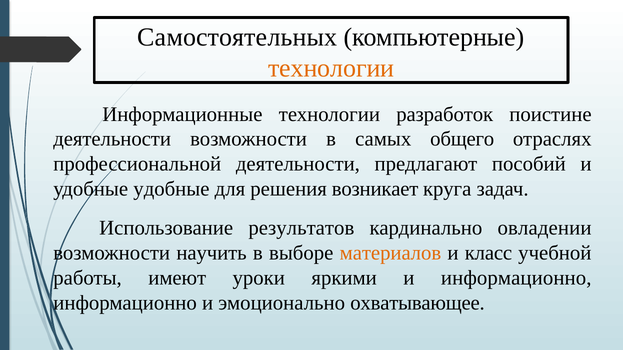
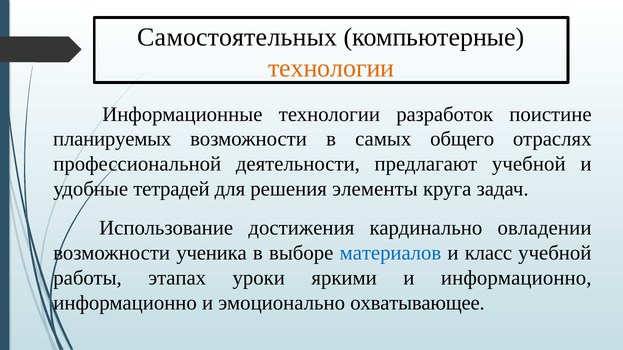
деятельности: деятельности -> планируемых (112, 139)
предлагают пособий: пособий -> учебной (529, 164)
удобные удобные: удобные -> тетрадей (172, 189)
возникает: возникает -> элементы (375, 189)
результатов: результатов -> достижения (301, 228)
научить: научить -> ученика (212, 253)
материалов colour: orange -> blue (390, 253)
имеют: имеют -> этапах (177, 278)
